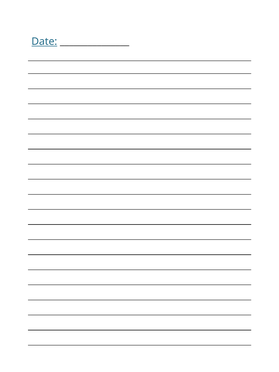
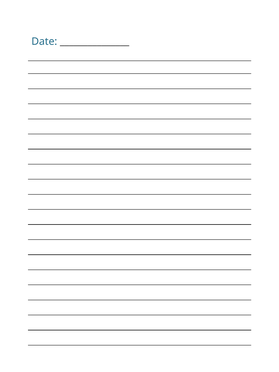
Date underline: present -> none (44, 42)
